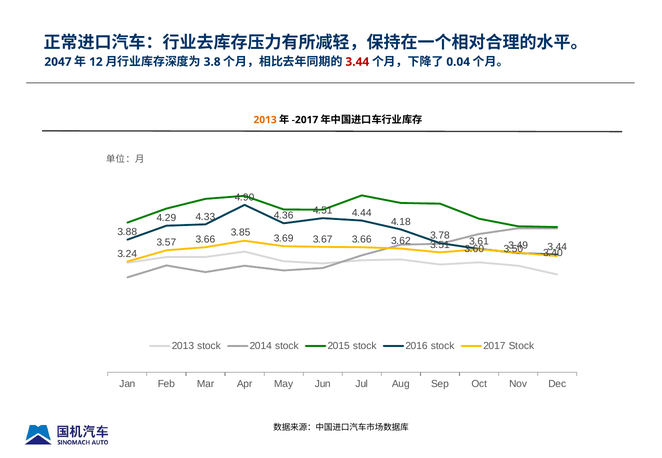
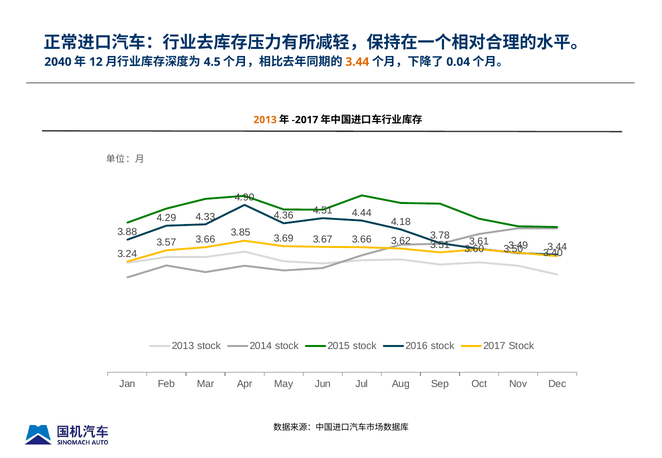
2047: 2047 -> 2040 (58, 62)
3.8: 3.8 -> 4.5 (212, 62)
3.44 colour: red -> orange (357, 62)
